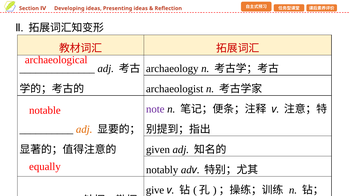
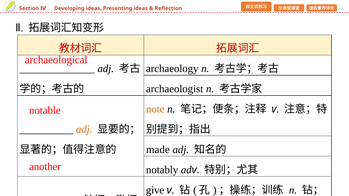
note colour: purple -> orange (155, 109)
given: given -> made (158, 150)
equally: equally -> another (45, 167)
